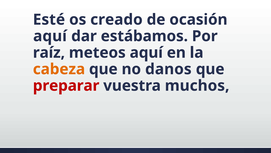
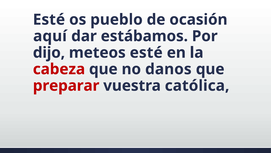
creado: creado -> pueblo (116, 20)
raíz: raíz -> dijo (49, 52)
meteos aquí: aquí -> esté (146, 52)
cabeza colour: orange -> red (59, 69)
muchos: muchos -> católica (197, 85)
